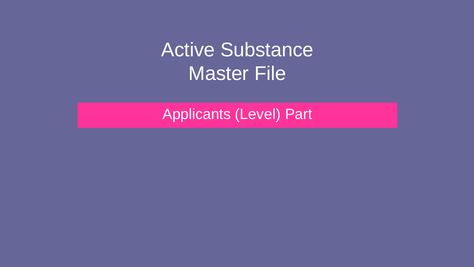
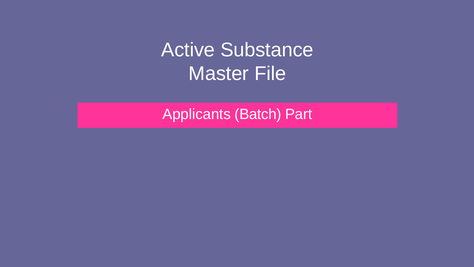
Level: Level -> Batch (258, 114)
